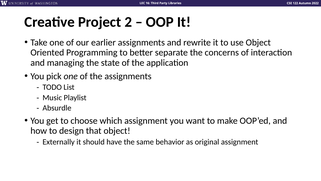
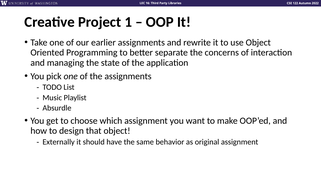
2: 2 -> 1 (128, 22)
